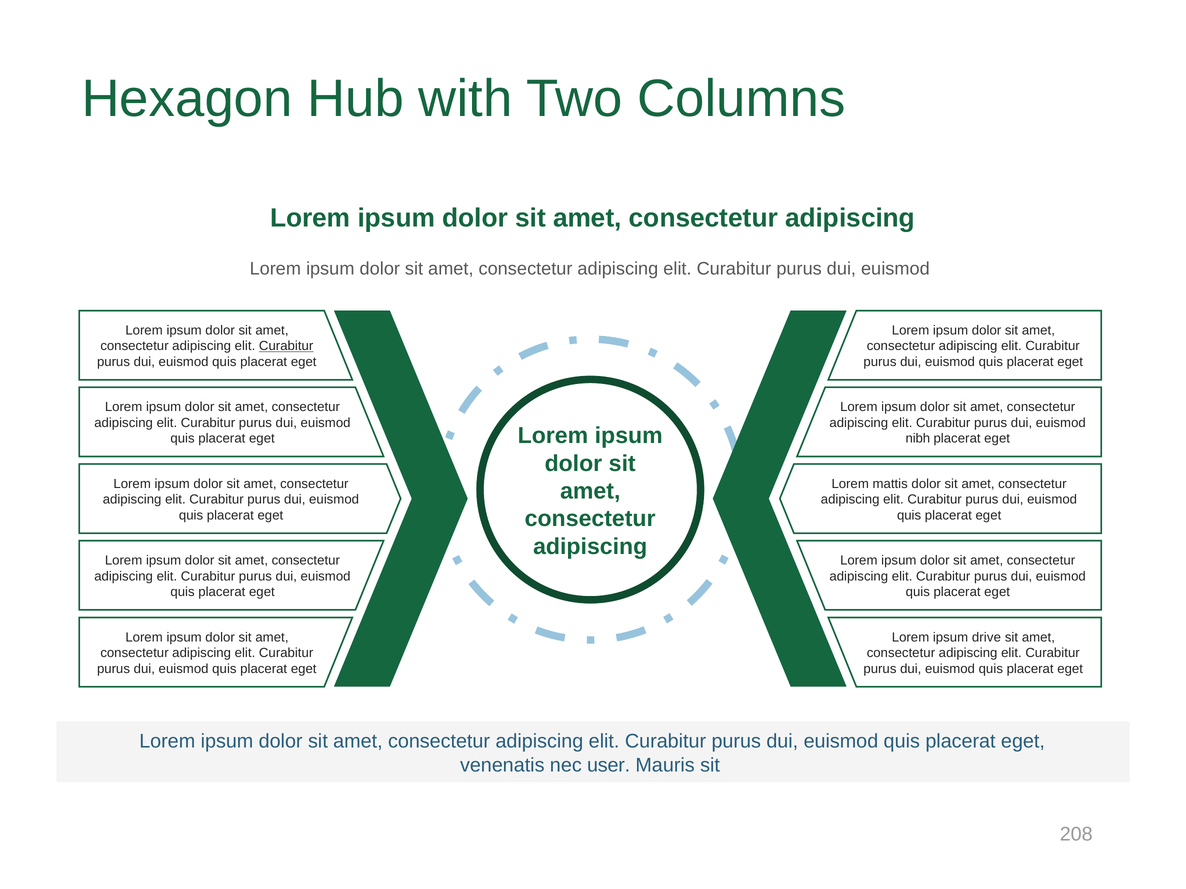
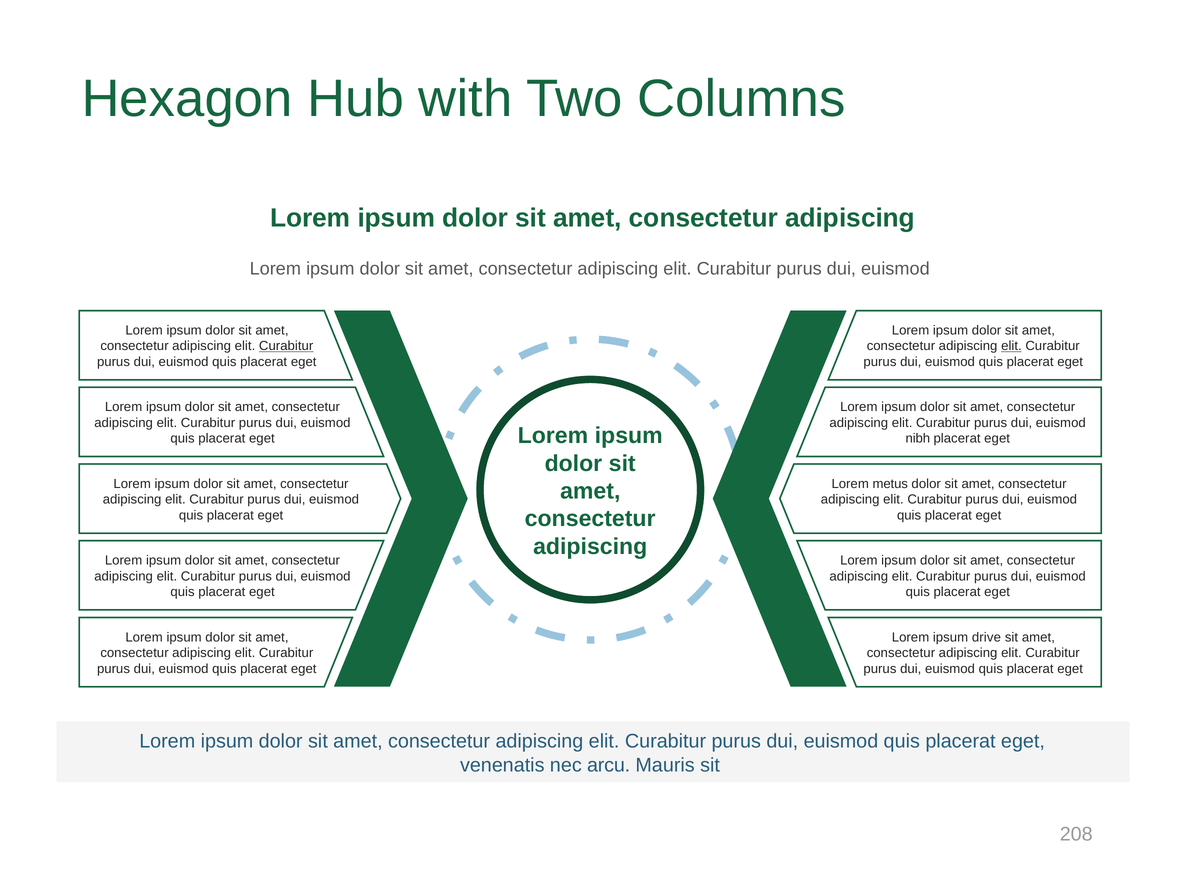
elit underline: none -> present (1011, 346)
mattis: mattis -> metus (890, 484)
user: user -> arcu (609, 766)
